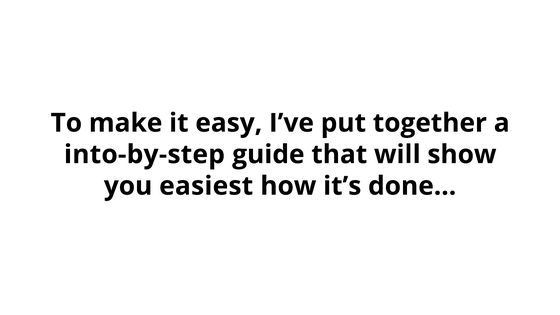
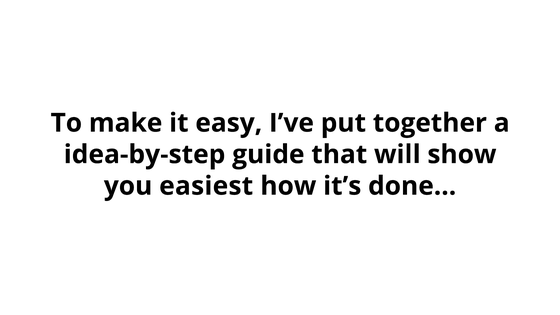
into-by-step: into-by-step -> idea-by-step (145, 154)
